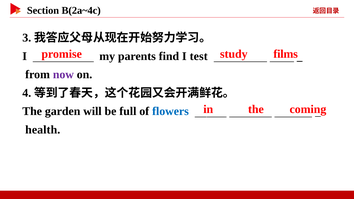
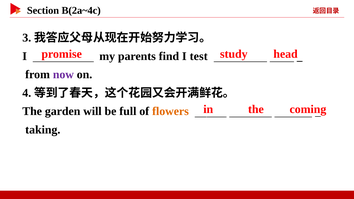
films: films -> head (286, 54)
flowers colour: blue -> orange (170, 111)
health: health -> taking (43, 130)
